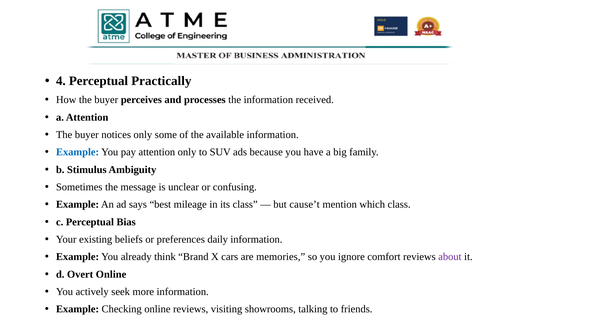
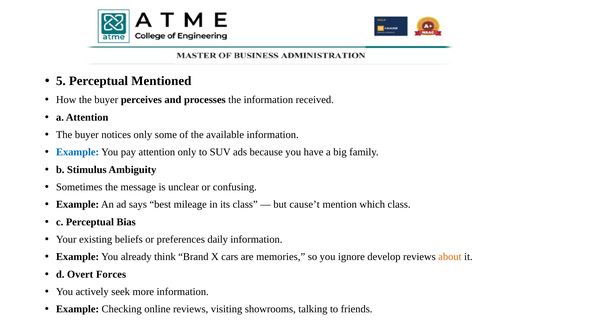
4: 4 -> 5 (61, 81)
Practically: Practically -> Mentioned (161, 81)
comfort: comfort -> develop (384, 257)
about colour: purple -> orange (450, 257)
Overt Online: Online -> Forces (111, 274)
